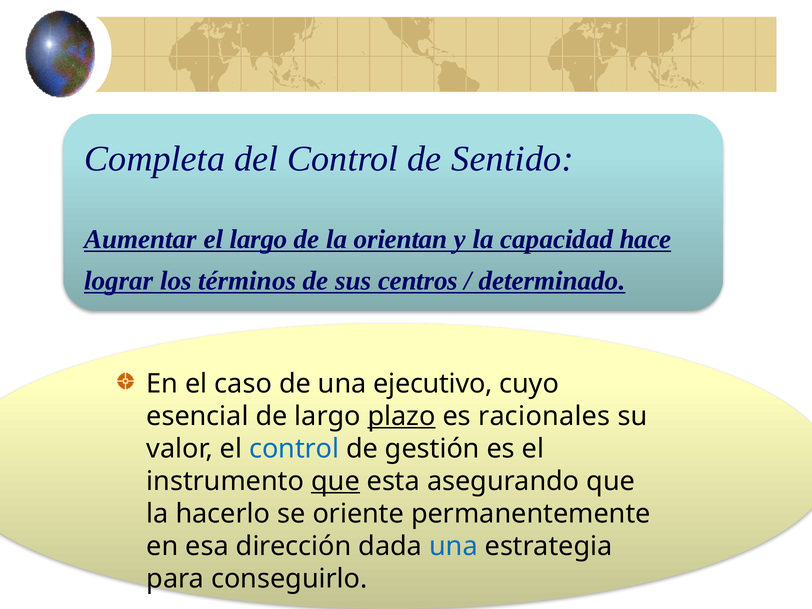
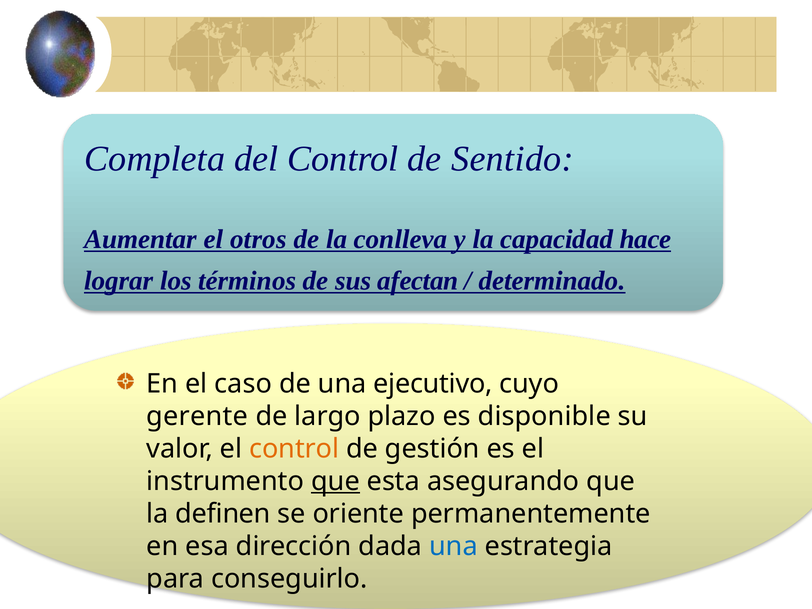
el largo: largo -> otros (258, 239)
orientan: orientan -> conlleva (401, 239)
centros: centros -> afectan (418, 281)
esencial: esencial -> gerente (197, 416)
plazo underline: present -> none (402, 416)
racionales: racionales -> disponible (544, 416)
control colour: blue -> orange (294, 449)
hacerlo: hacerlo -> definen (223, 514)
